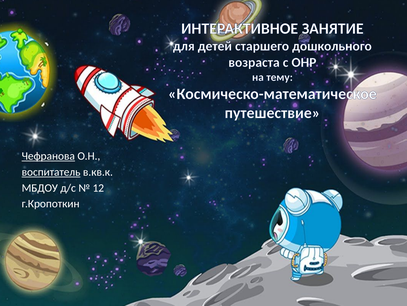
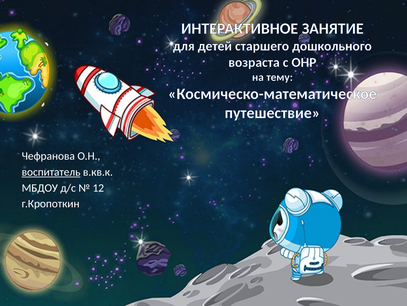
Чефранова underline: present -> none (48, 156)
